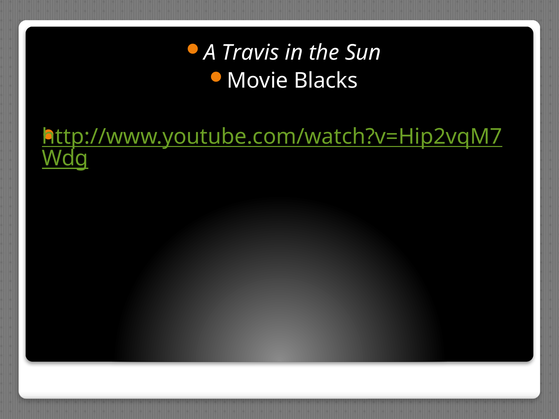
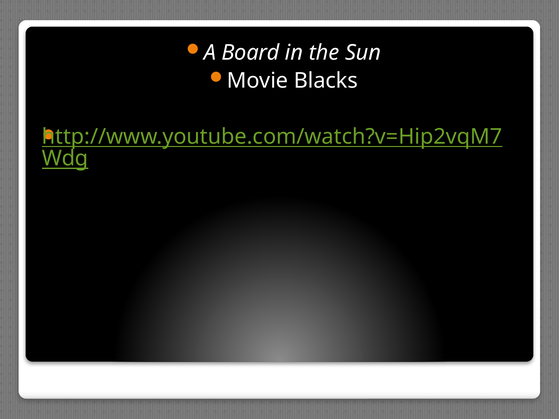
Travis: Travis -> Board (251, 53)
